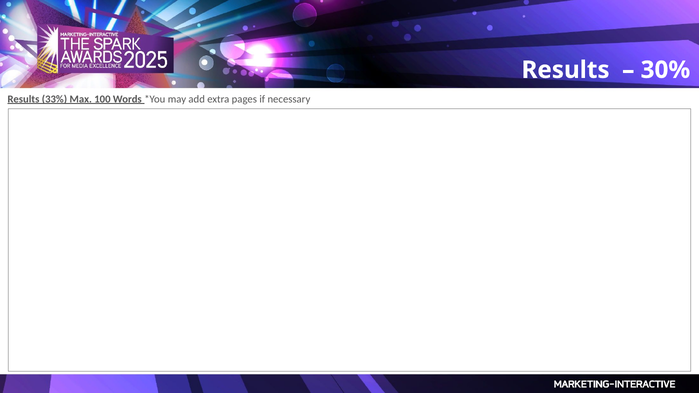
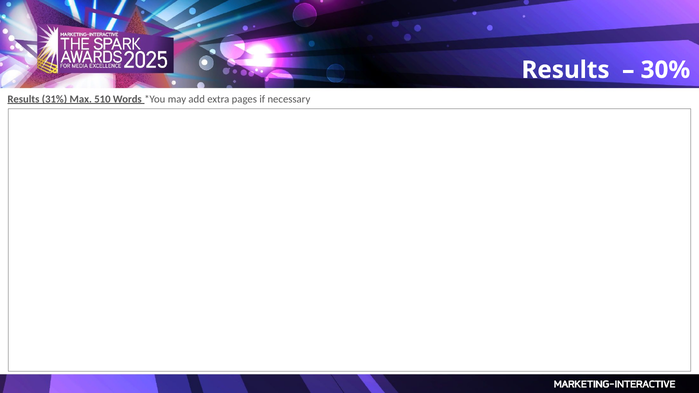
33%: 33% -> 31% (54, 99)
100: 100 -> 510 (102, 99)
